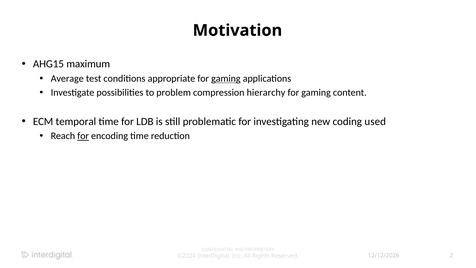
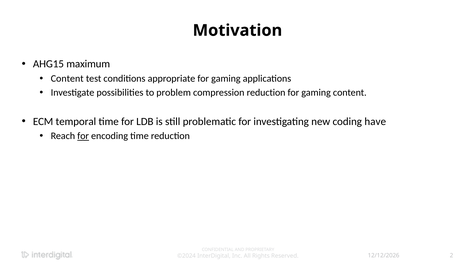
Average: Average -> Content (67, 78)
gaming underline: present -> none (226, 78)
compression hierarchy: hierarchy -> reduction (266, 93)
used: used -> have (375, 121)
